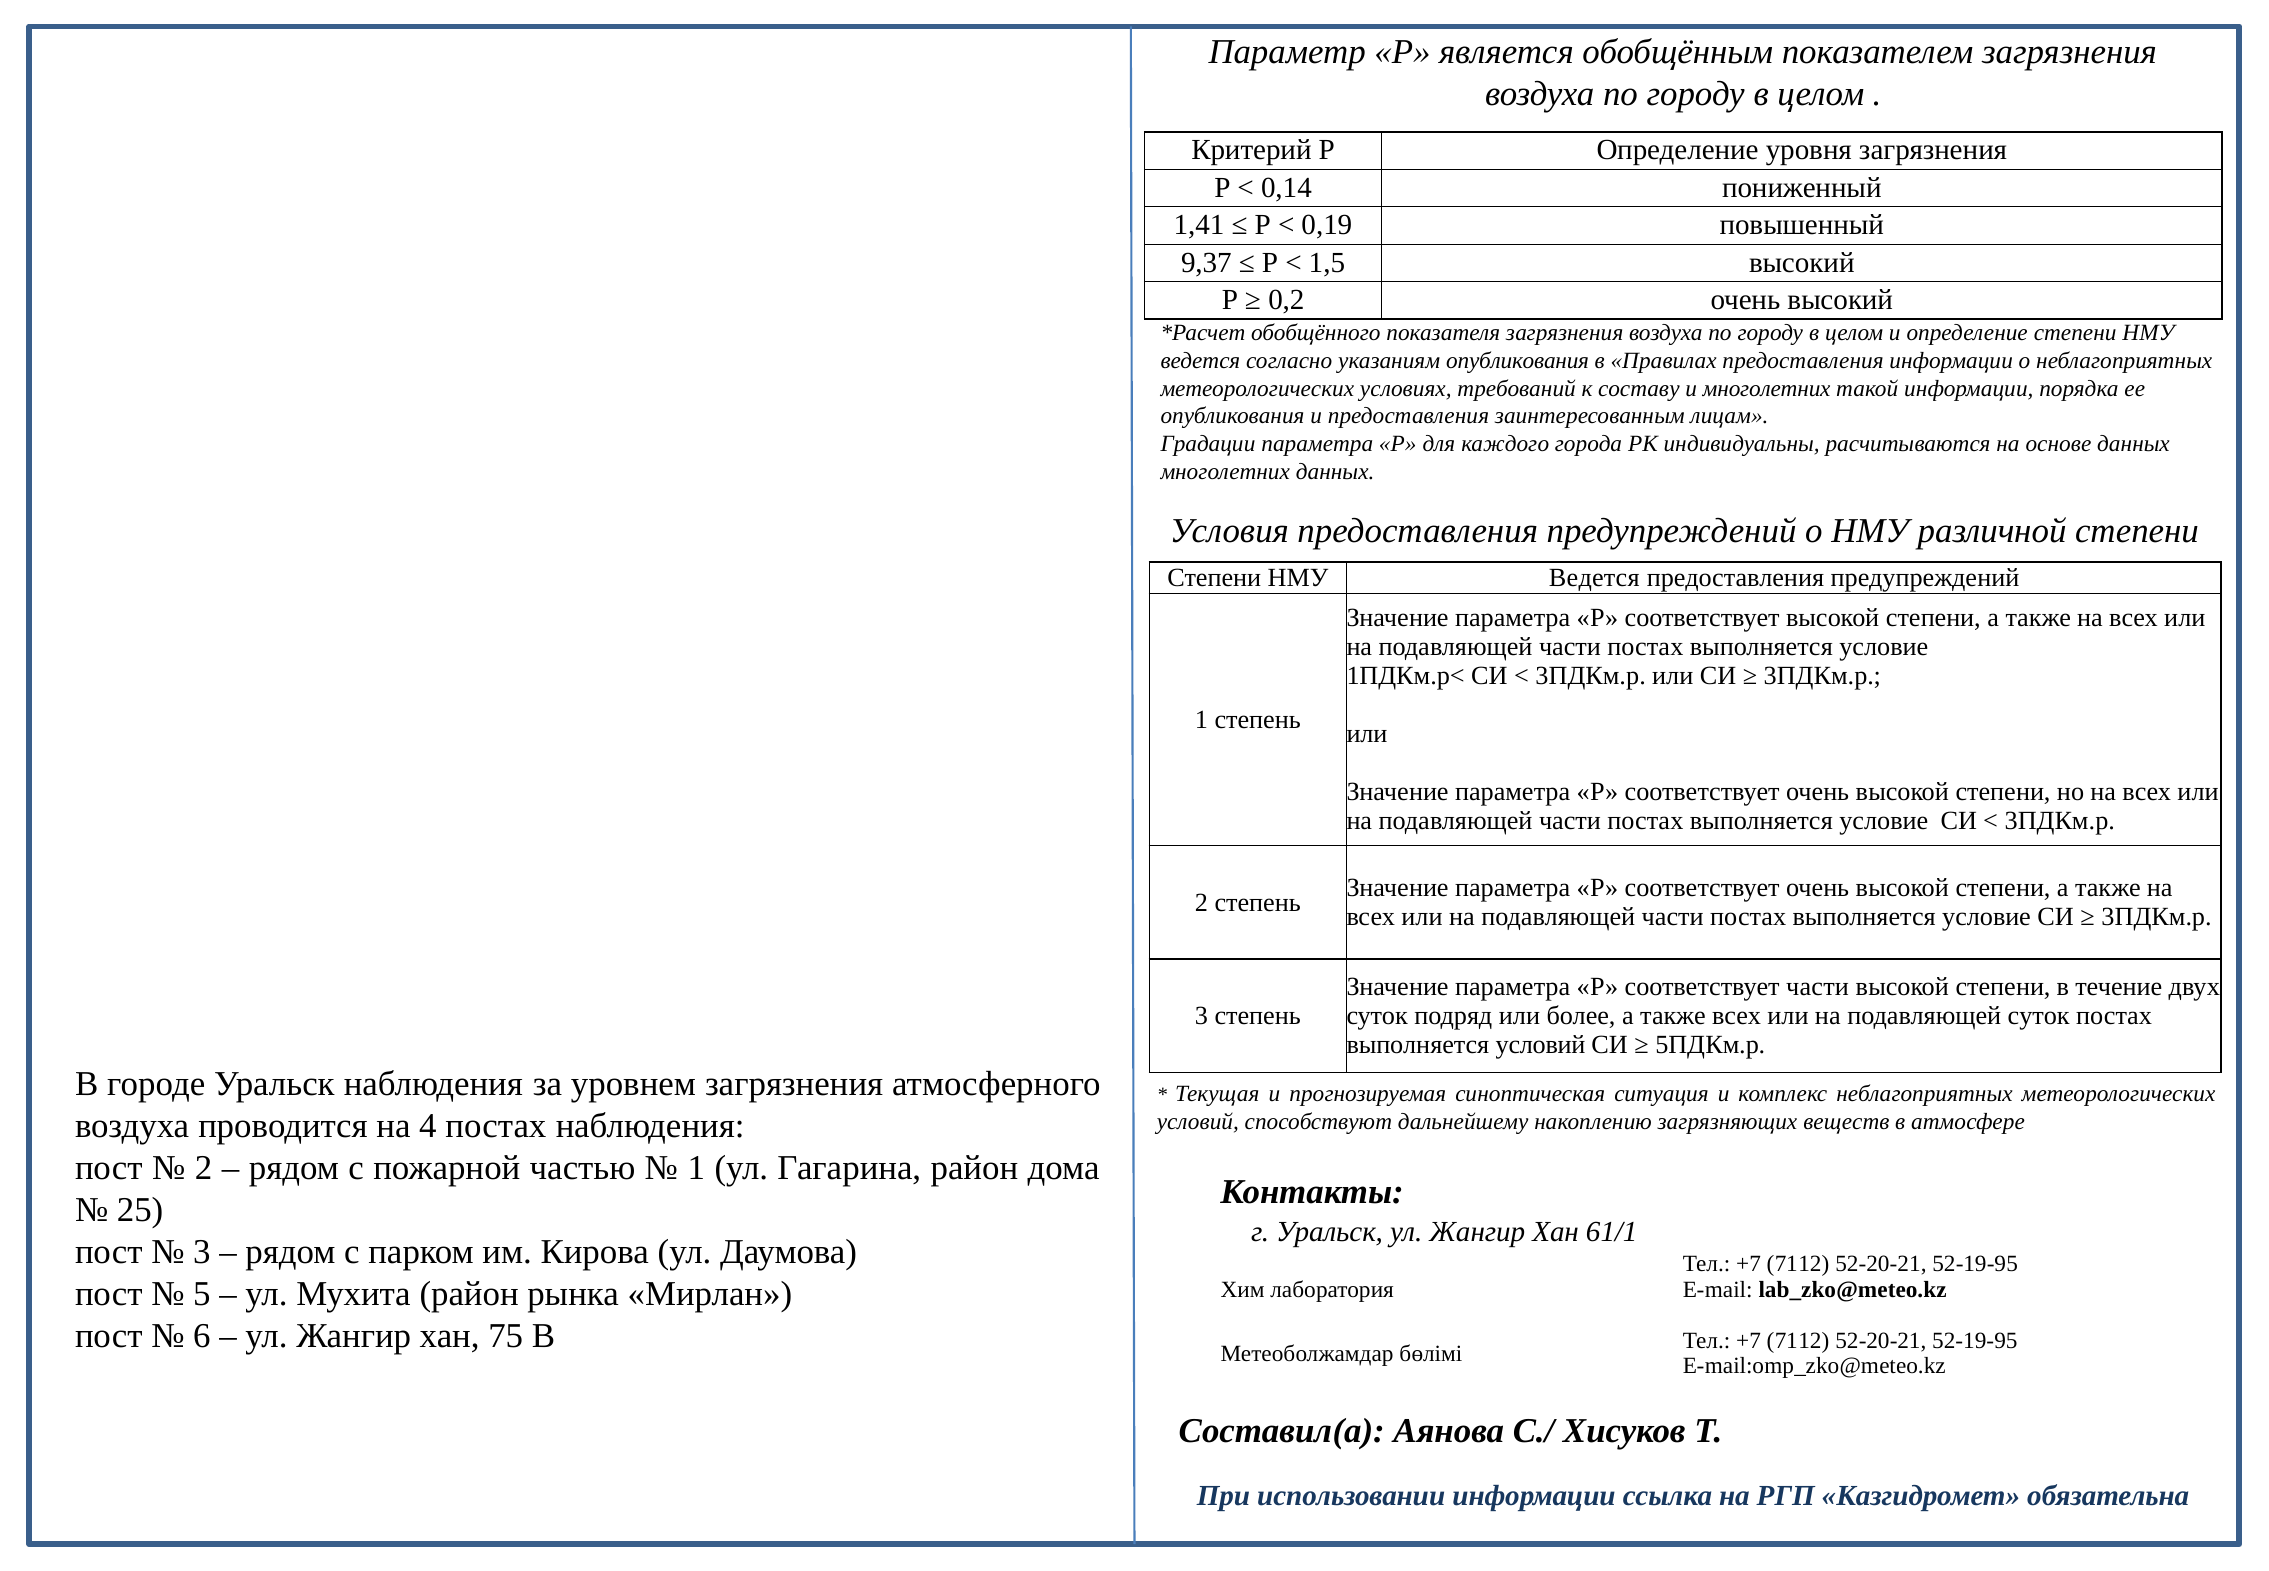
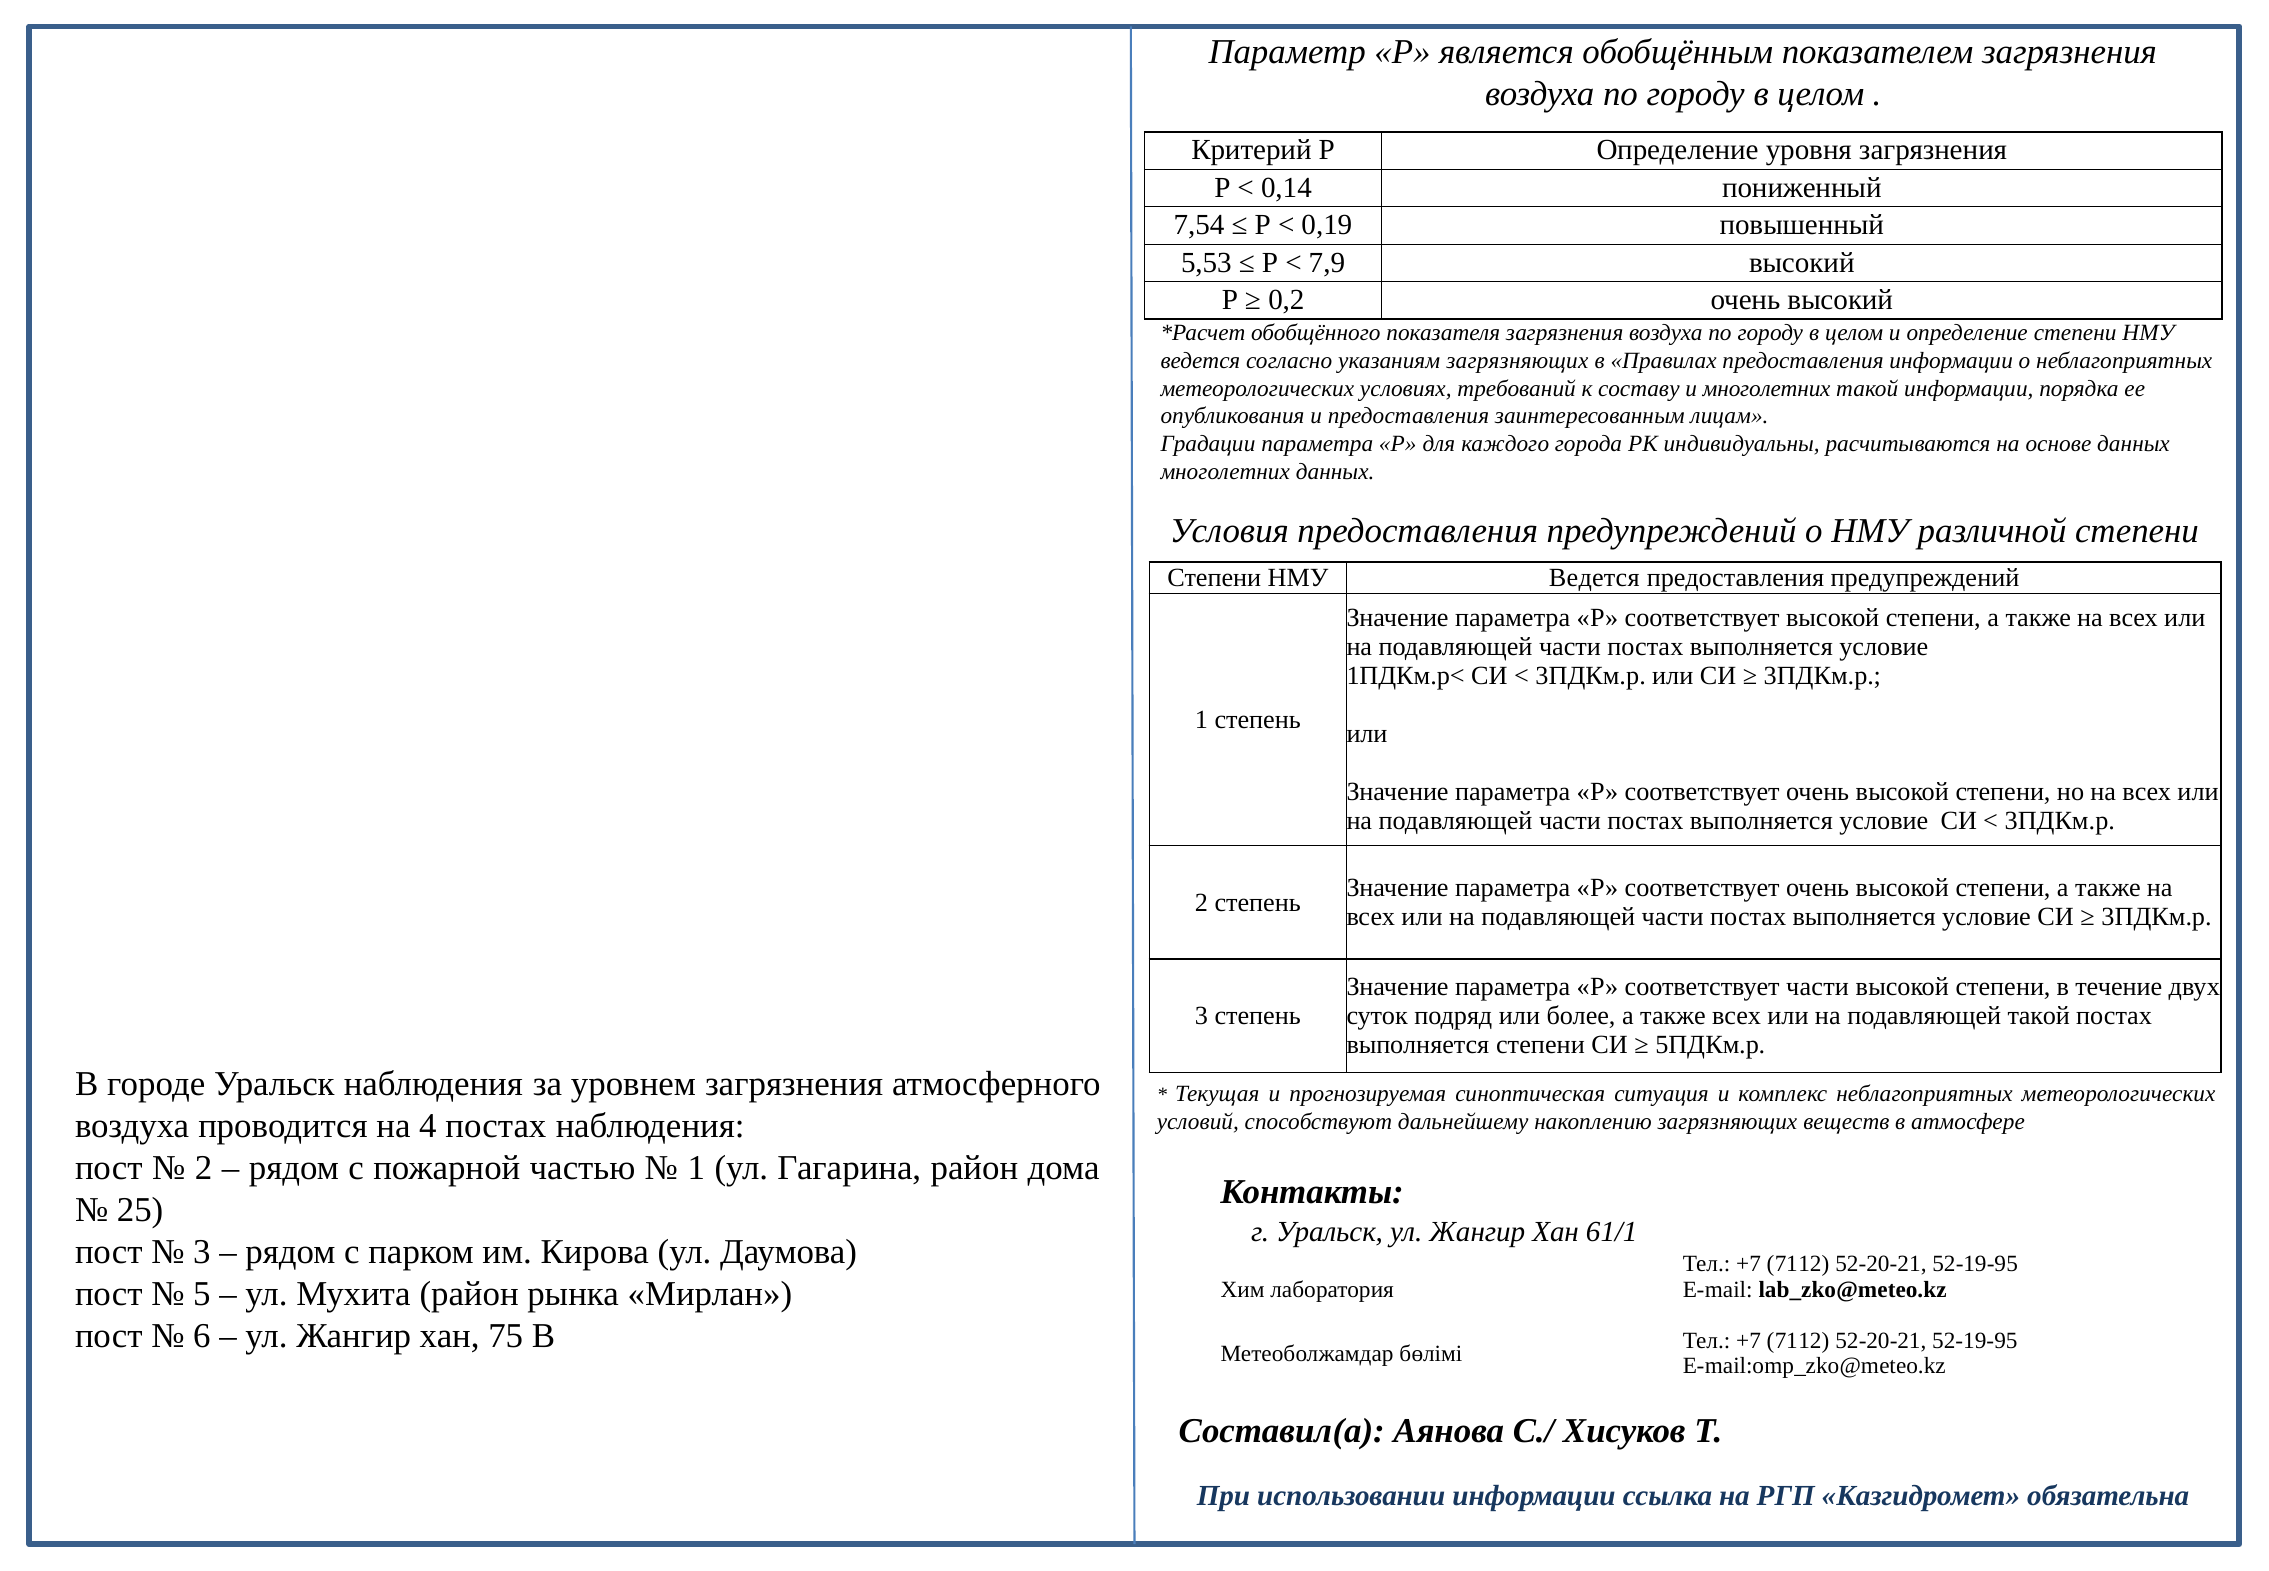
1,41: 1,41 -> 7,54 (1199, 225)
9,37: 9,37 -> 5,53 (1206, 263)
1,5: 1,5 -> 7,9 (1327, 263)
указаниям опубликования: опубликования -> загрязняющих (1517, 360)
подавляющей суток: суток -> такой (2039, 1016)
выполняется условий: условий -> степени (1540, 1045)
